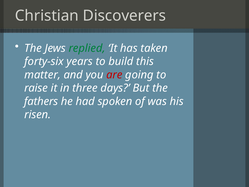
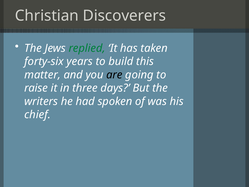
are colour: red -> black (114, 75)
fathers: fathers -> writers (41, 101)
risen: risen -> chief (38, 115)
